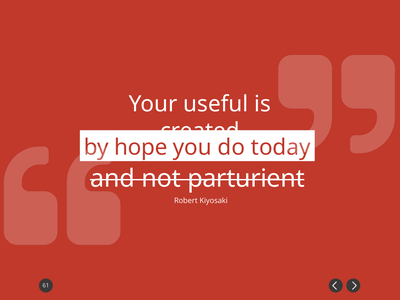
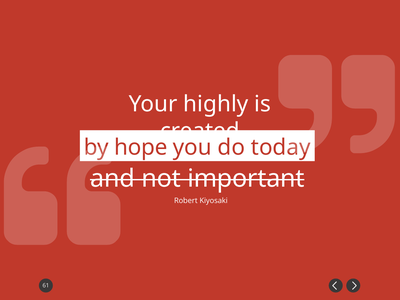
useful: useful -> highly (216, 104)
parturient: parturient -> important (246, 179)
